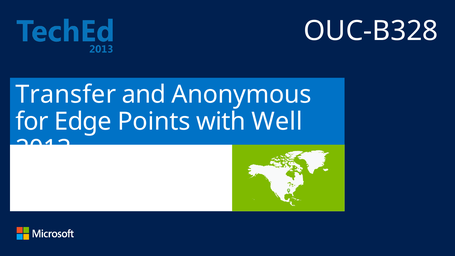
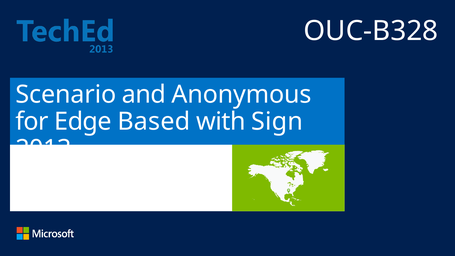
Transfer: Transfer -> Scenario (66, 95)
Points: Points -> Based (154, 122)
Well: Well -> Sign (277, 122)
